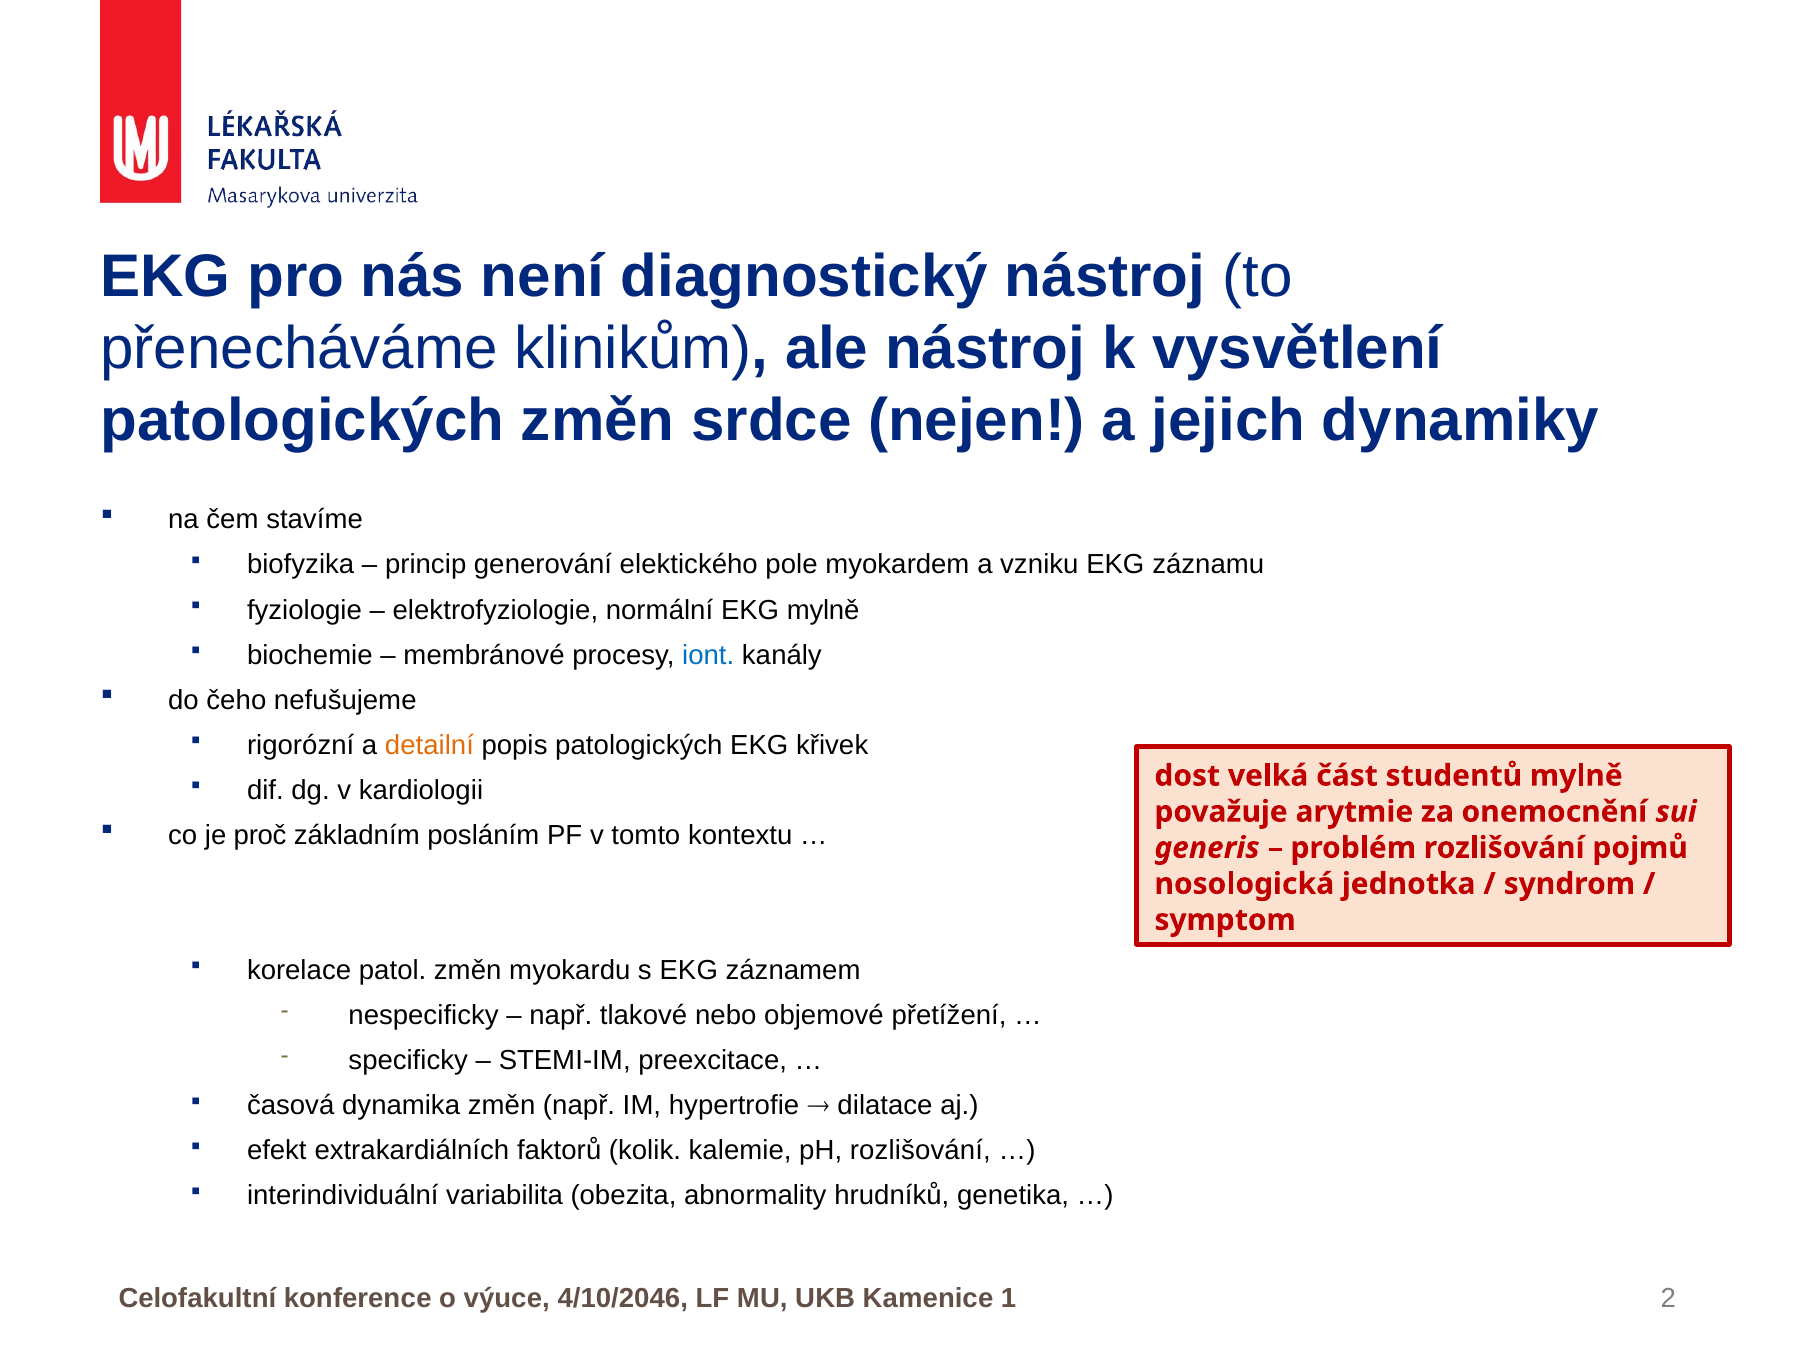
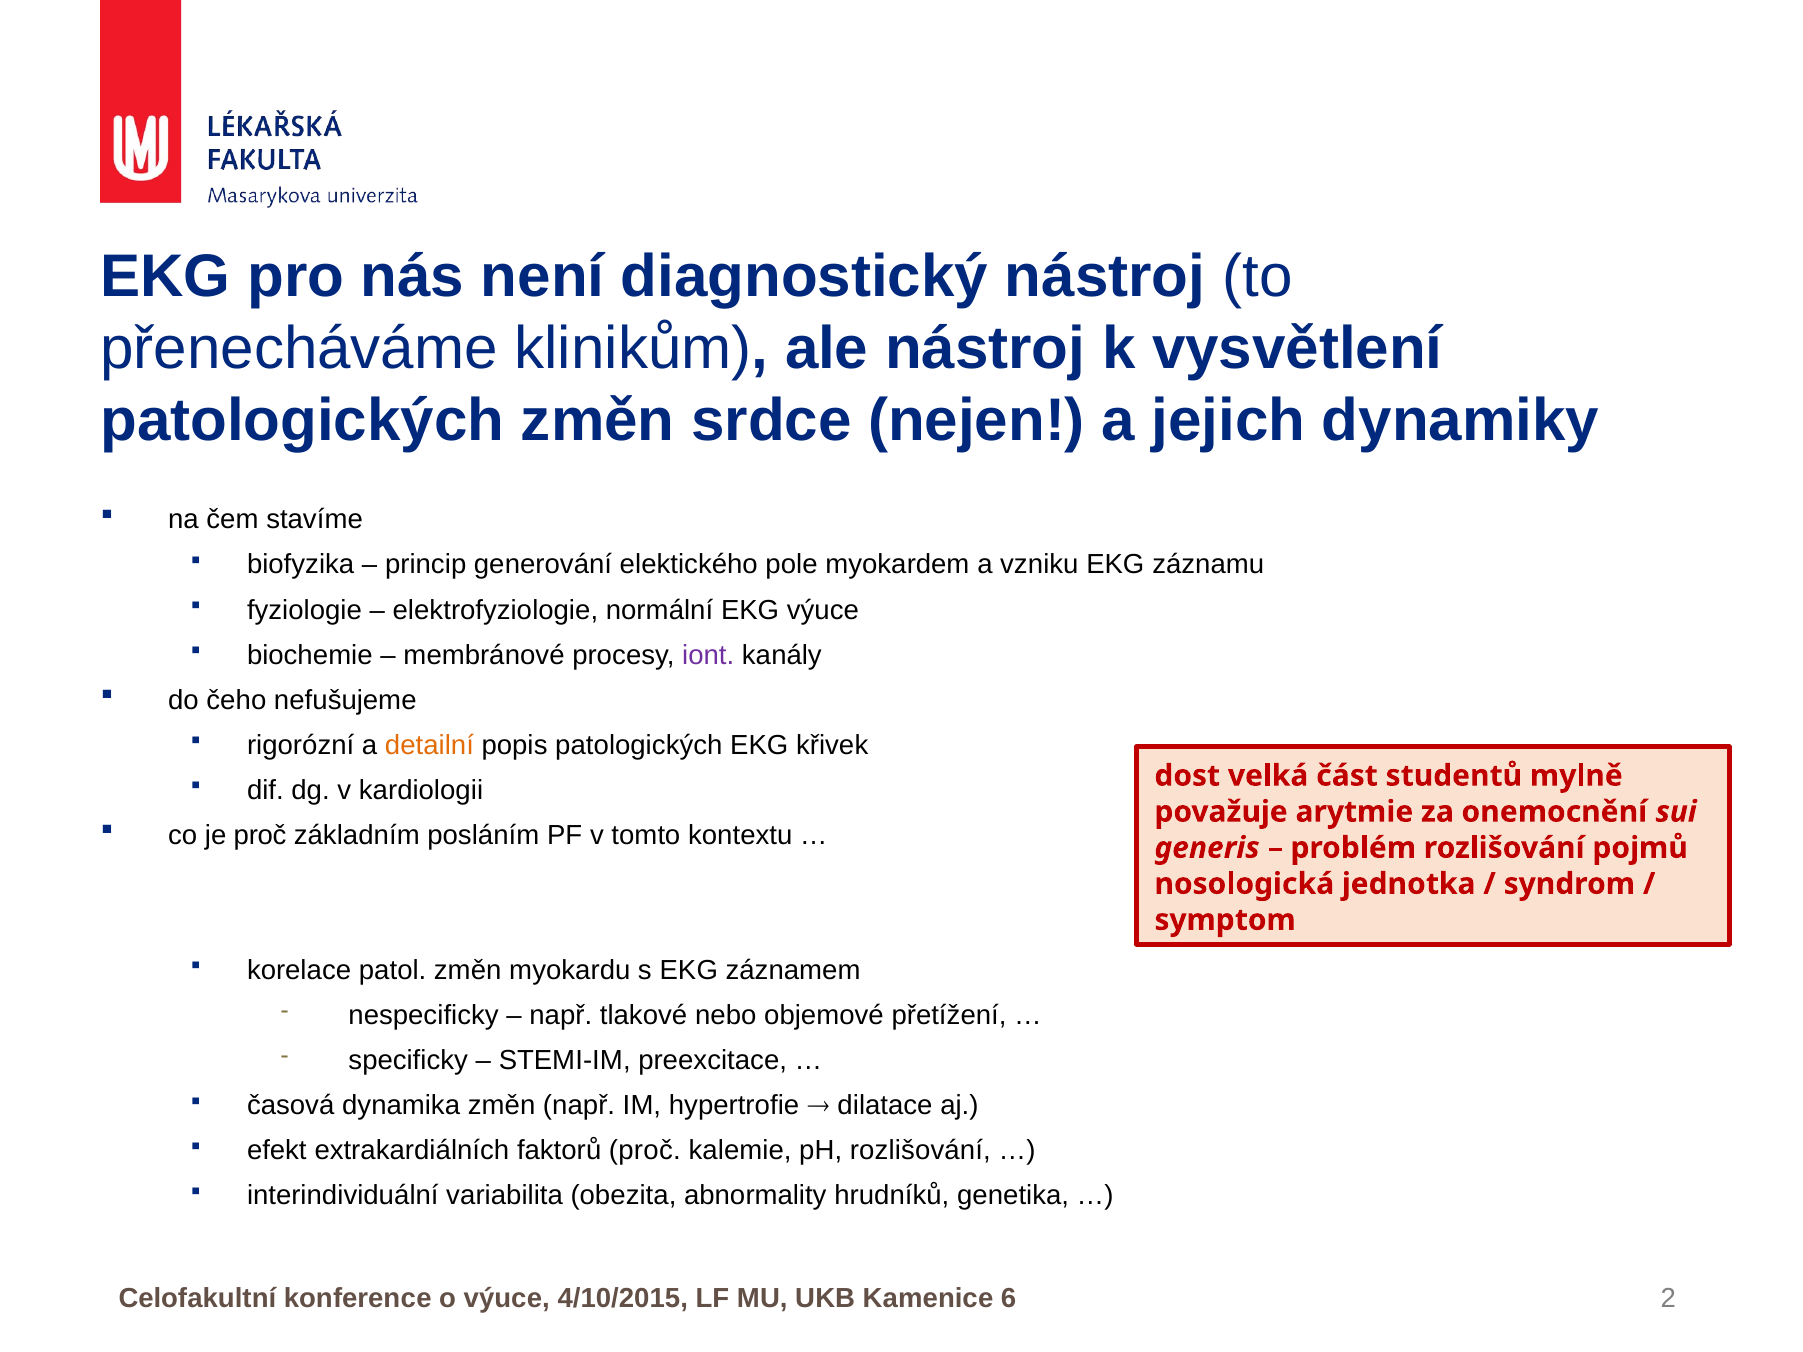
EKG mylně: mylně -> výuce (823, 610)
iont colour: blue -> purple (708, 655)
faktorů kolik: kolik -> proč (645, 1151)
4/10/2046: 4/10/2046 -> 4/10/2015 (623, 1299)
1: 1 -> 6 (1009, 1299)
